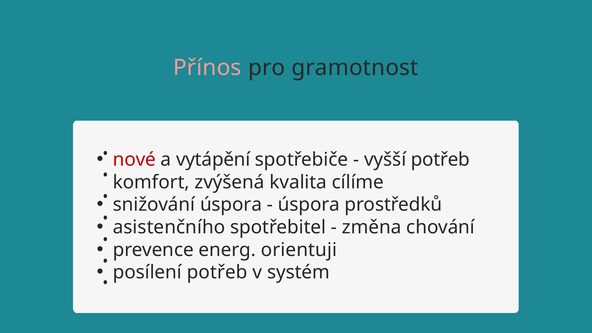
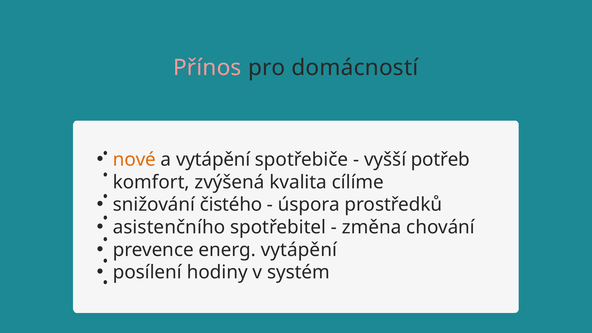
gramotnost: gramotnost -> domácností (355, 68)
nové colour: red -> orange (134, 160)
snižování úspora: úspora -> čistého (231, 205)
energ orientuji: orientuji -> vytápění (299, 250)
posílení potřeb: potřeb -> hodiny (217, 272)
